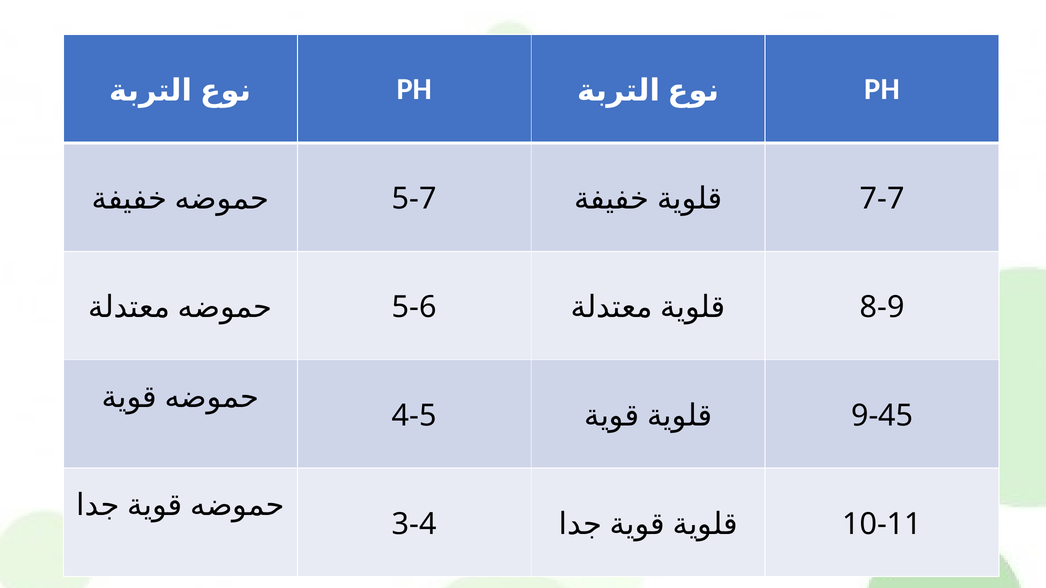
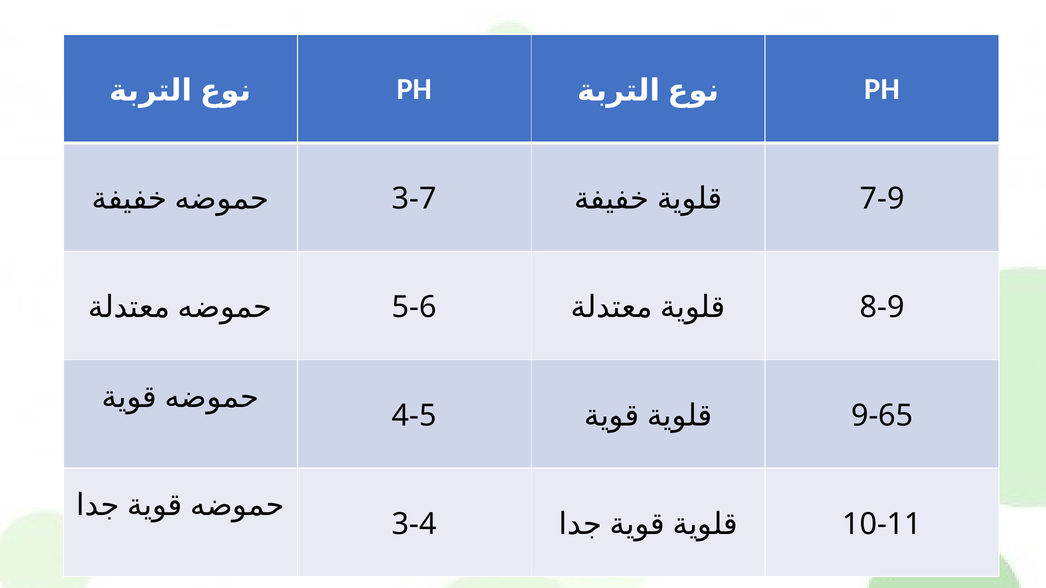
5-7: 5-7 -> 3-7 (414, 199)
7-7: 7-7 -> 7-9 (882, 199)
9-45: 9-45 -> 9-65 (882, 416)
